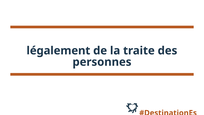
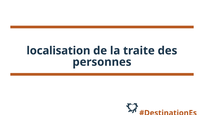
légalement: légalement -> localisation (58, 51)
